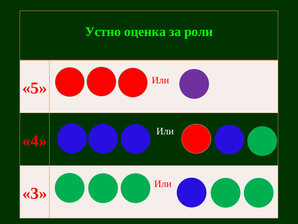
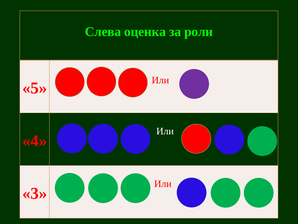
Устно: Устно -> Слева (103, 32)
